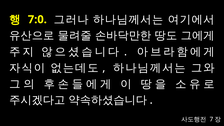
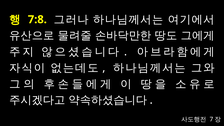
7:0: 7:0 -> 7:8 (37, 20)
